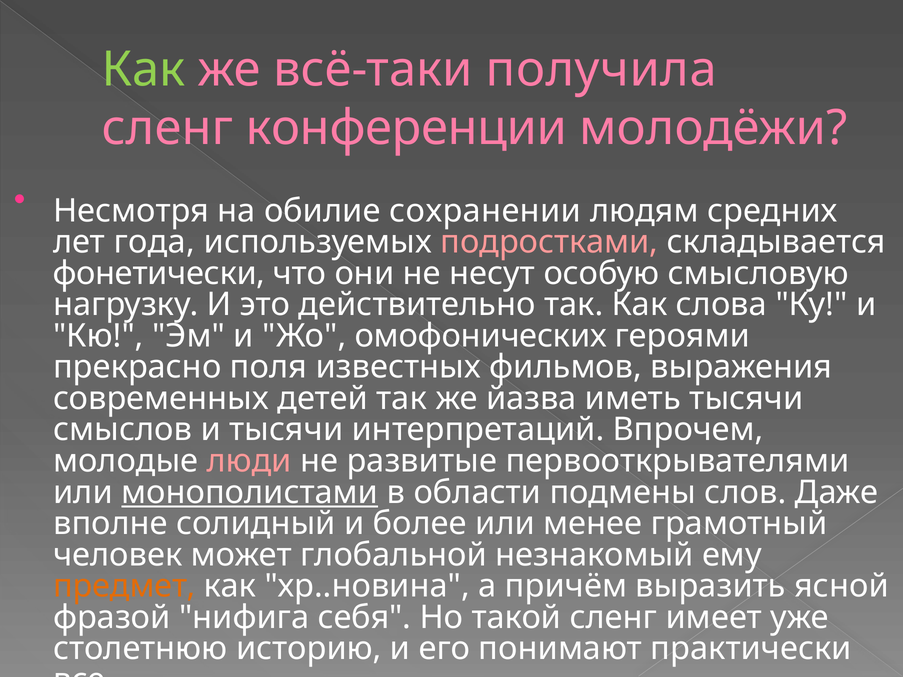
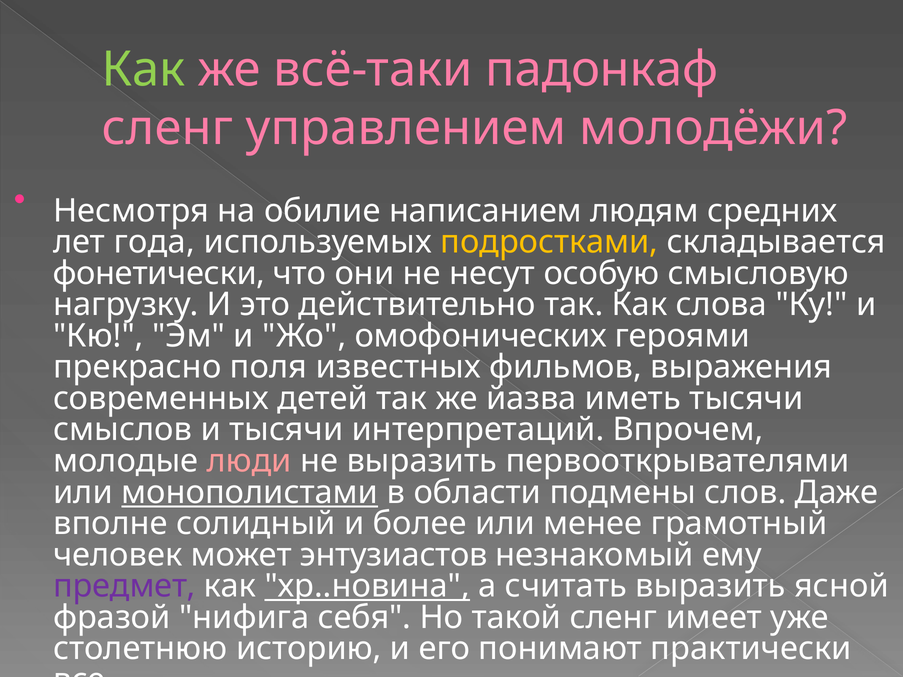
получила: получила -> падонкаф (602, 70)
конференции: конференции -> управлением (406, 128)
сохранении: сохранении -> написанием (486, 211)
подростками colour: pink -> yellow (549, 242)
не развитые: развитые -> выразить (422, 461)
глобальной: глобальной -> энтузиастов (394, 555)
предмет colour: orange -> purple (124, 586)
хр..новина underline: none -> present (367, 586)
причём: причём -> считать (566, 586)
